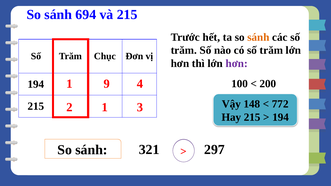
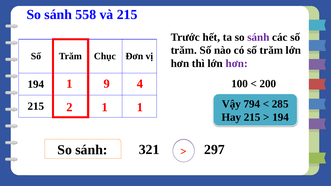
694: 694 -> 558 (86, 15)
sánh colour: orange -> purple (258, 37)
148: 148 -> 794 (252, 104)
772: 772 -> 285 (280, 104)
1 3: 3 -> 1 (140, 107)
